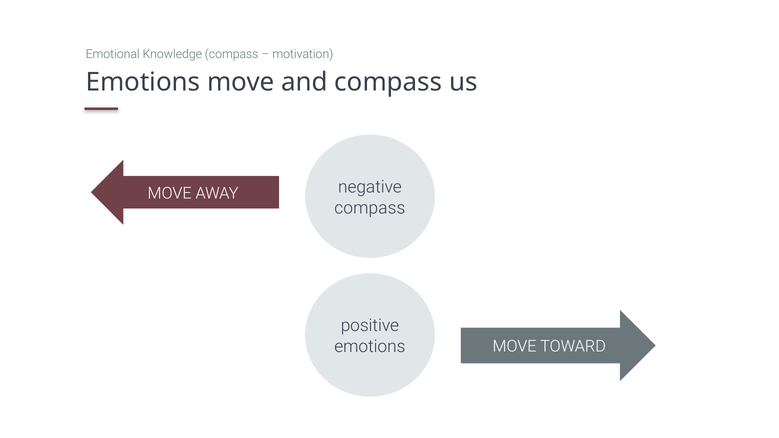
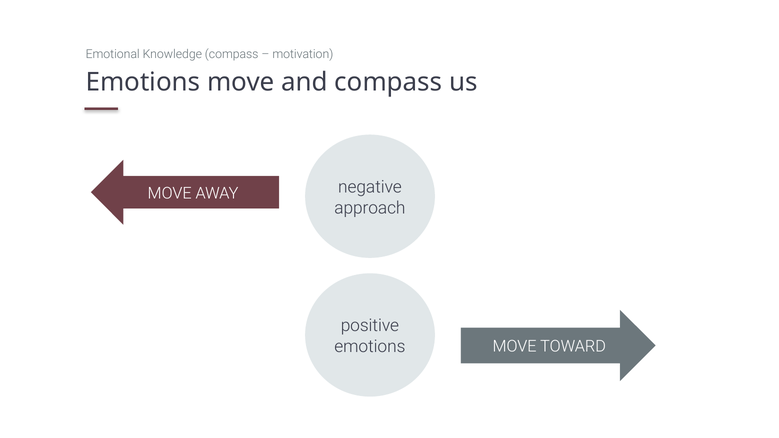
compass: compass -> approach (370, 208)
